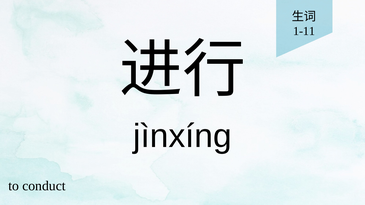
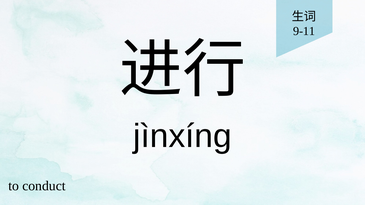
1-11: 1-11 -> 9-11 (304, 31)
